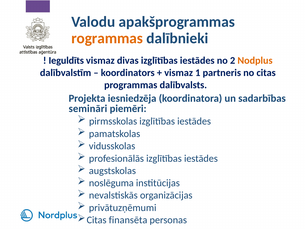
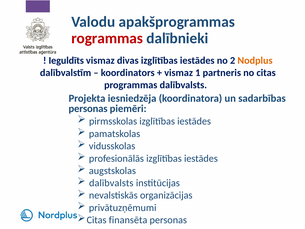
rogrammas colour: orange -> red (107, 38)
semināri: semināri -> personas (88, 108)
noslēguma: noslēguma -> dalībvalsts (111, 183)
